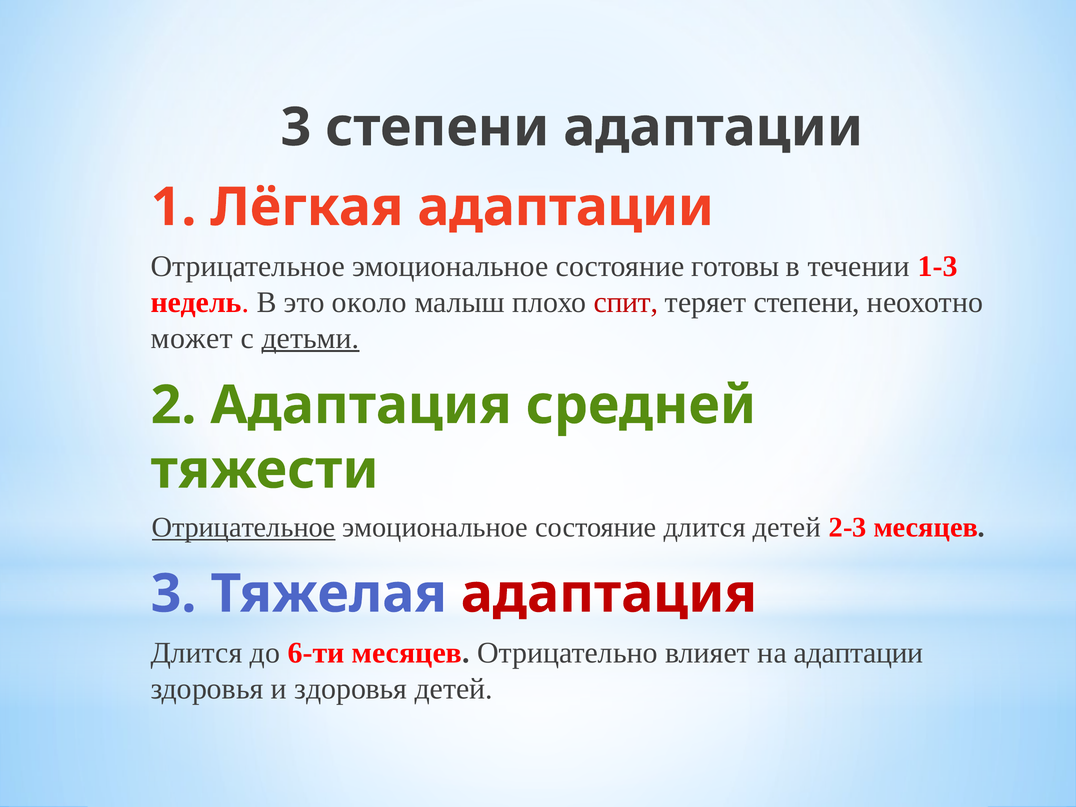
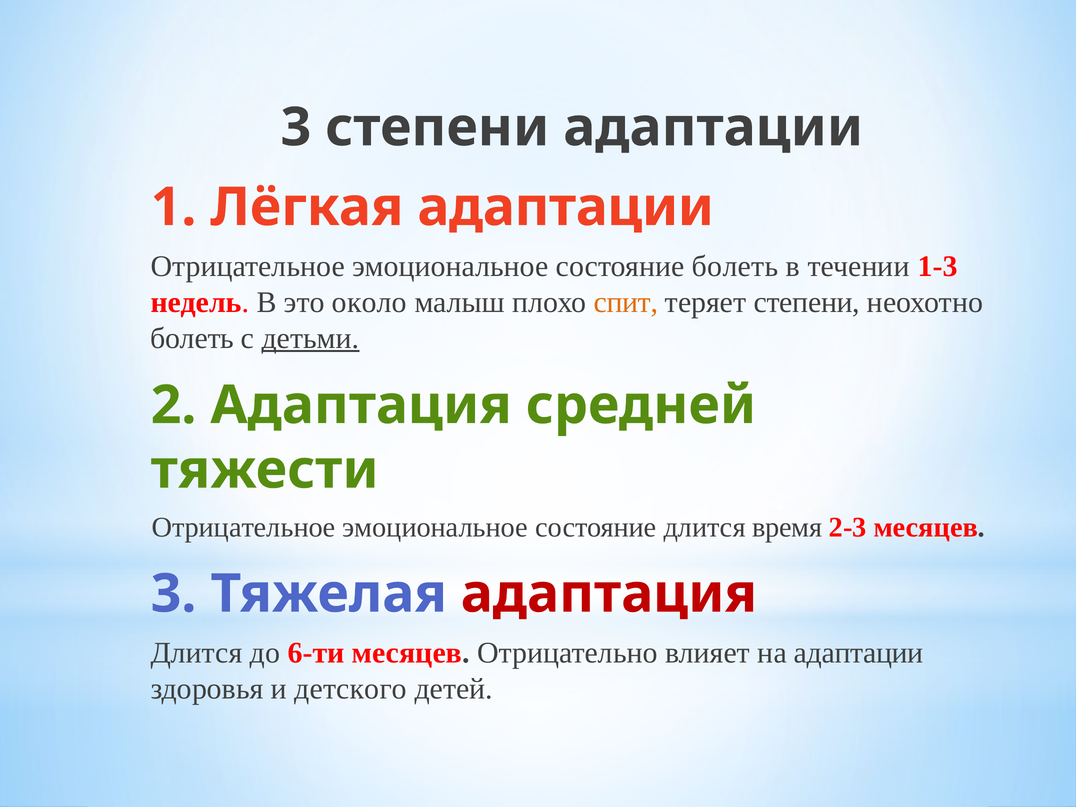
состояние готовы: готовы -> болеть (735, 266)
спит colour: red -> orange (626, 302)
может: может -> болеть (192, 338)
Отрицательное underline: present -> none (244, 528)
длится детей: детей -> время (787, 528)
и здоровья: здоровья -> детского (351, 689)
